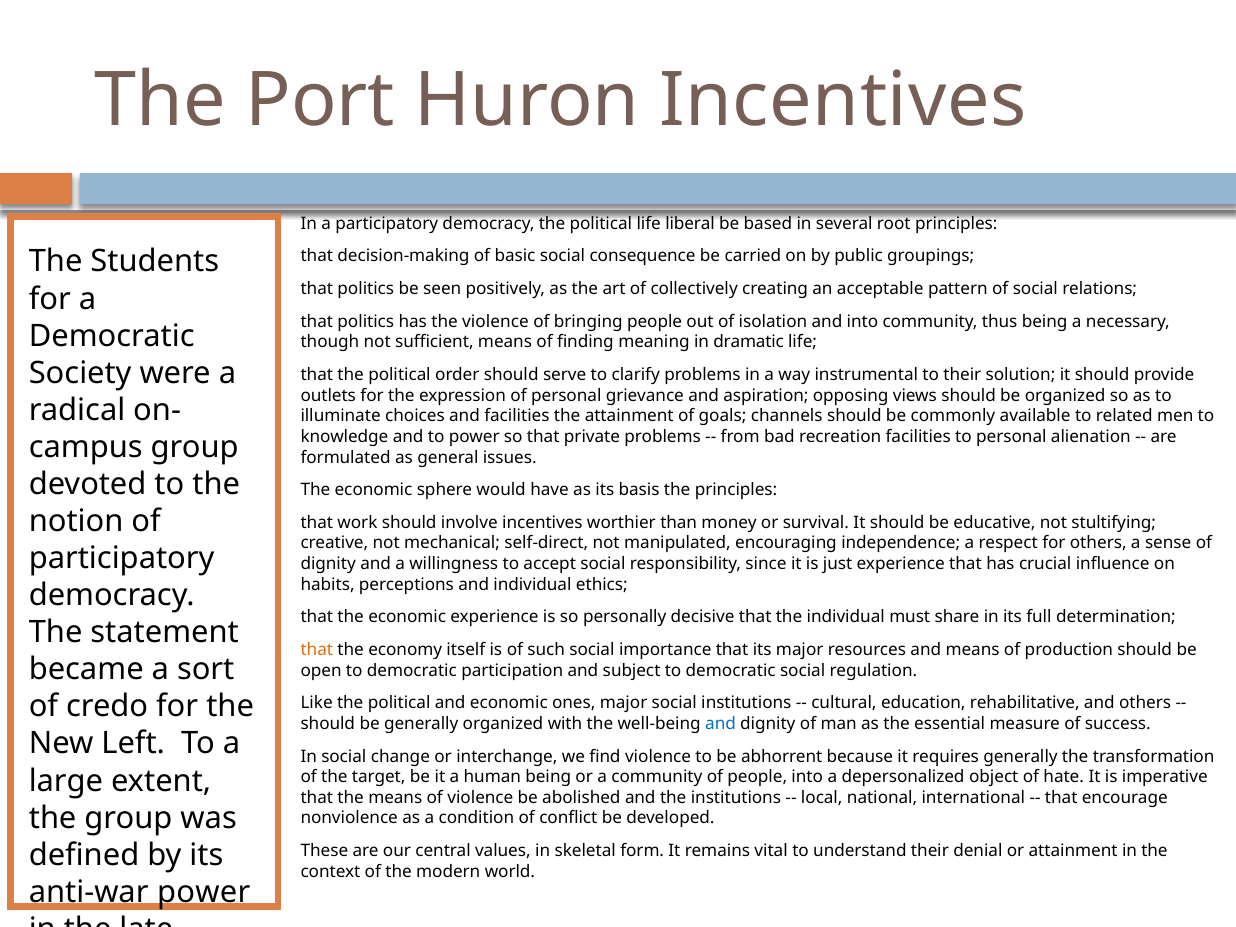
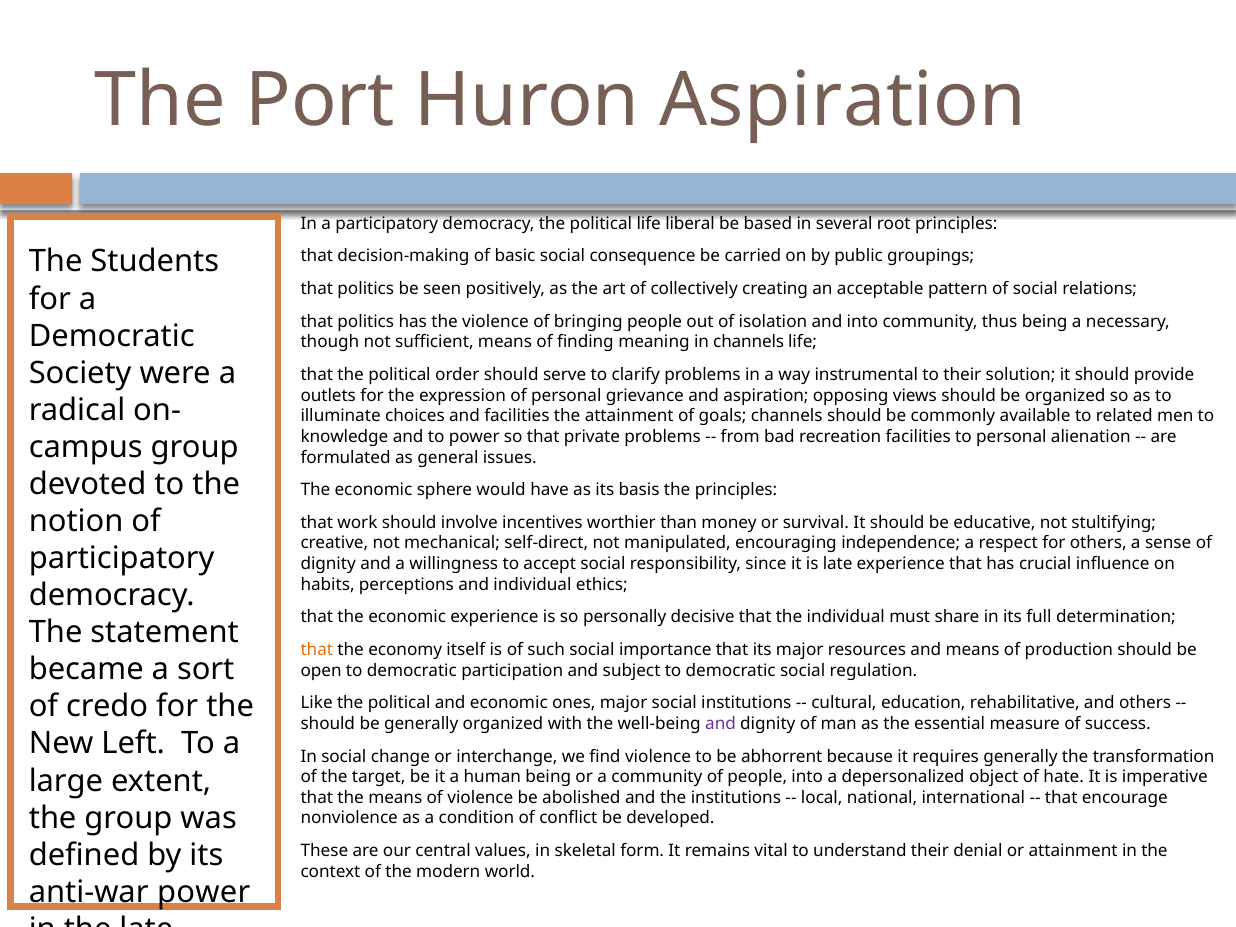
Huron Incentives: Incentives -> Aspiration (843, 101)
in dramatic: dramatic -> channels (749, 342)
is just: just -> late (838, 564)
and colour: blue -> purple (721, 724)
